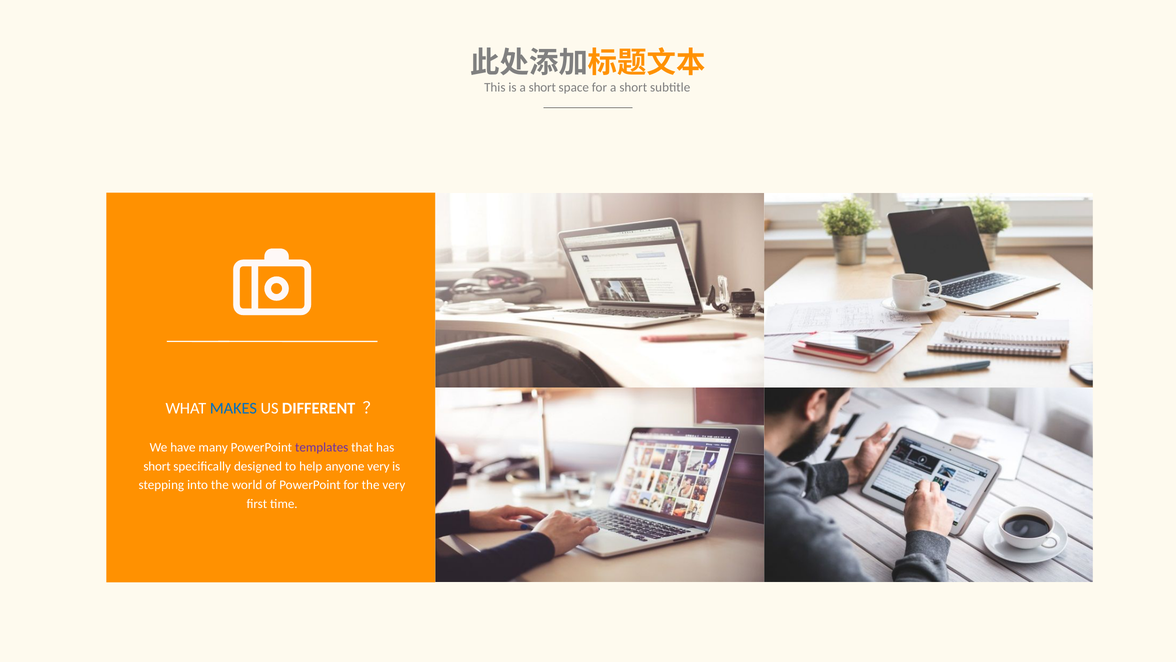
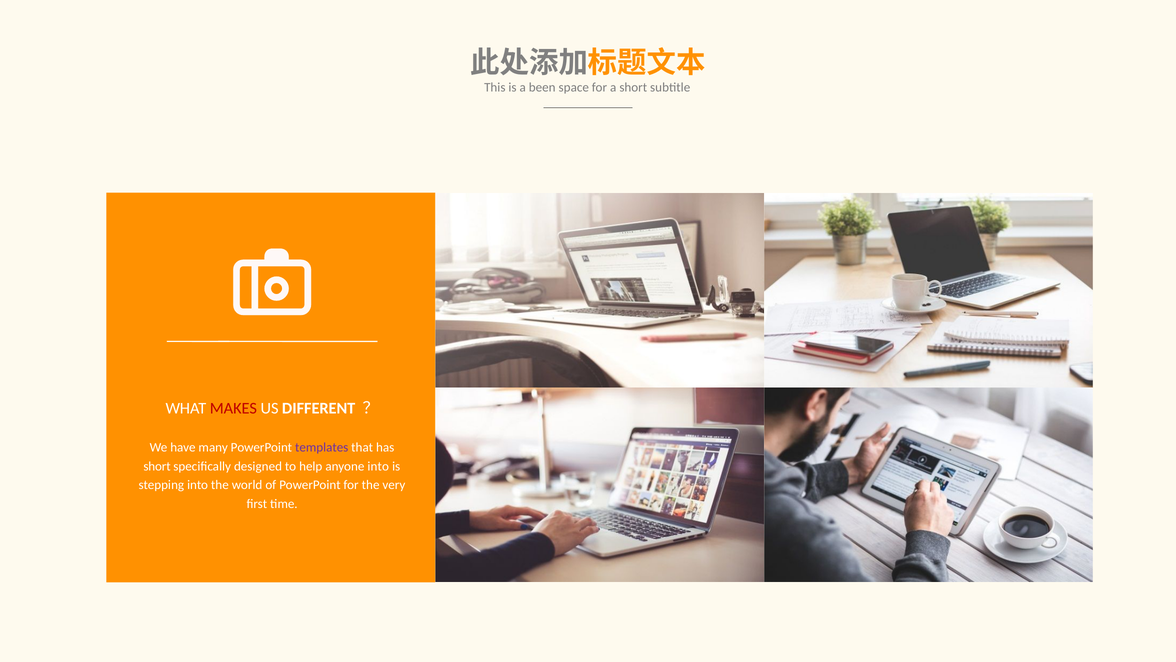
is a short: short -> been (542, 88)
MAKES colour: blue -> red (233, 408)
anyone very: very -> into (378, 466)
